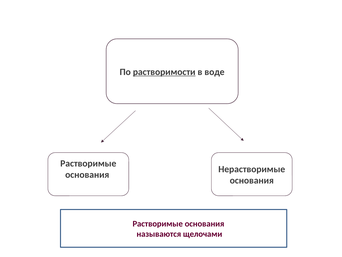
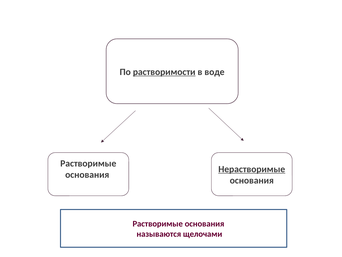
Нерастворимые underline: none -> present (252, 169)
